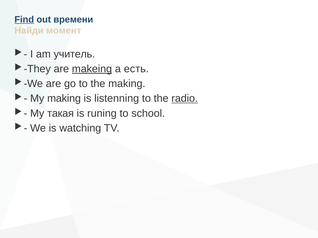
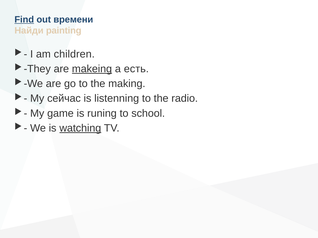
момент: момент -> painting (64, 31)
учитель: учитель -> children (74, 54)
My making: making -> сейчас (64, 99)
radio underline: present -> none (185, 99)
такая: такая -> game (60, 114)
watching underline: none -> present (80, 128)
